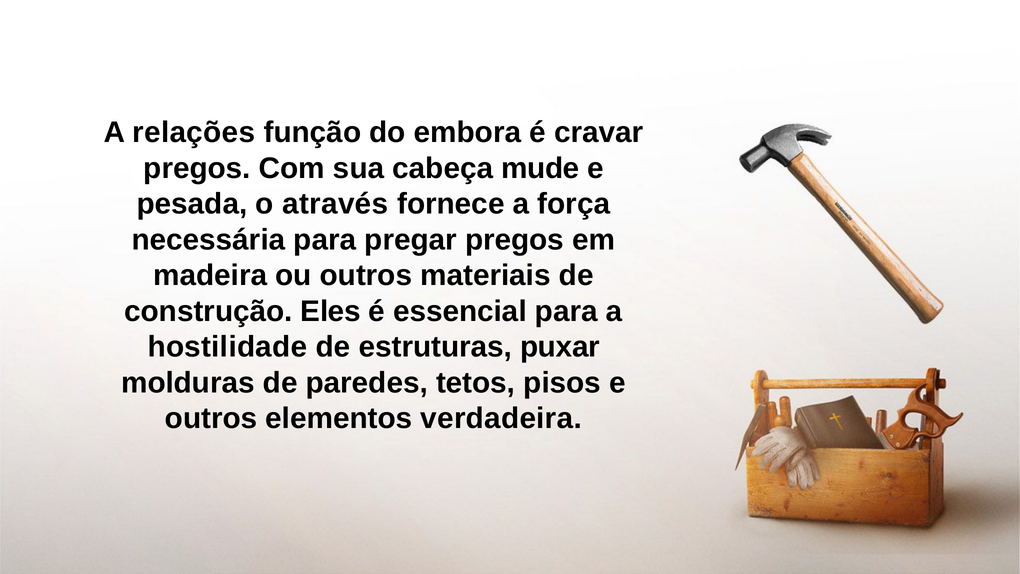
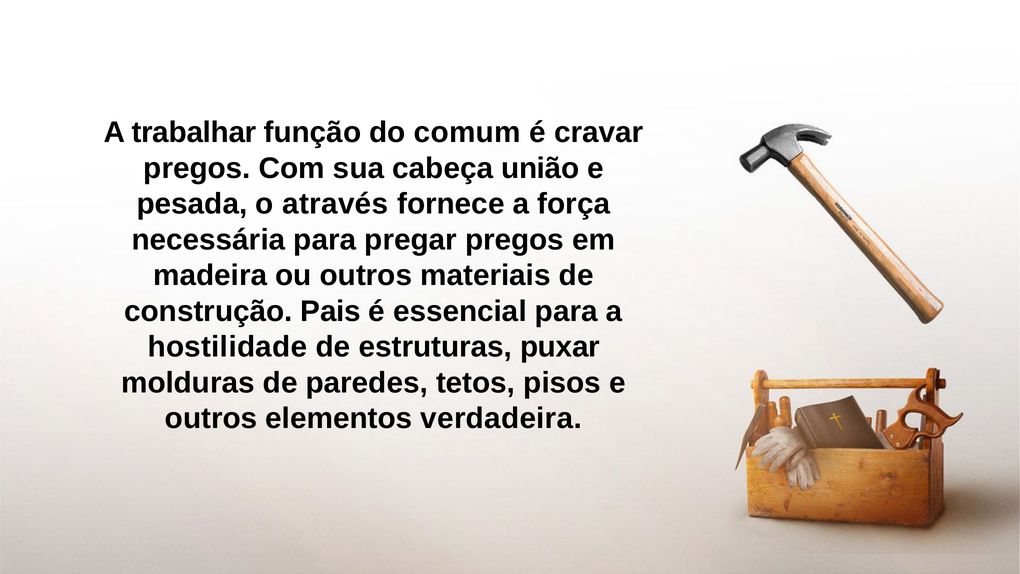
relações: relações -> trabalhar (194, 133)
embora: embora -> comum (467, 133)
mude: mude -> união (540, 168)
Eles: Eles -> Pais (331, 311)
